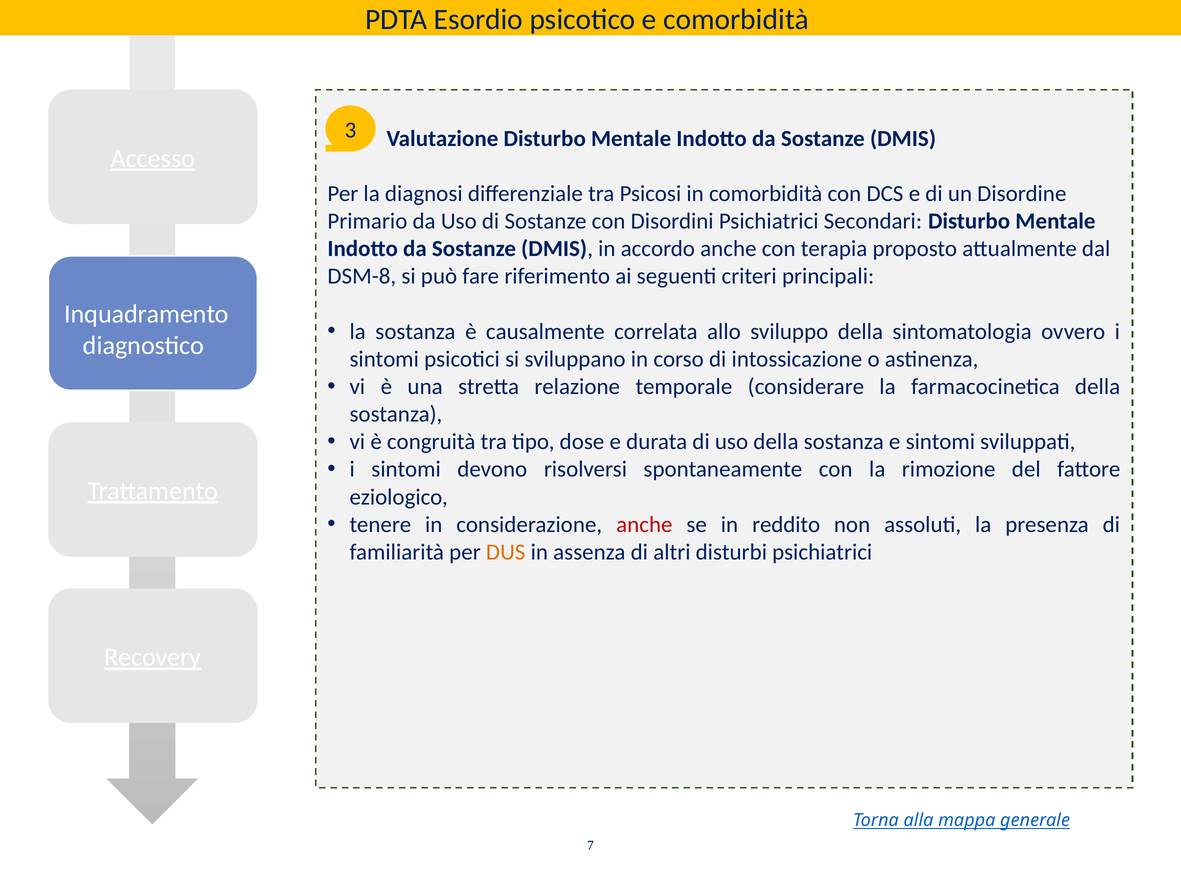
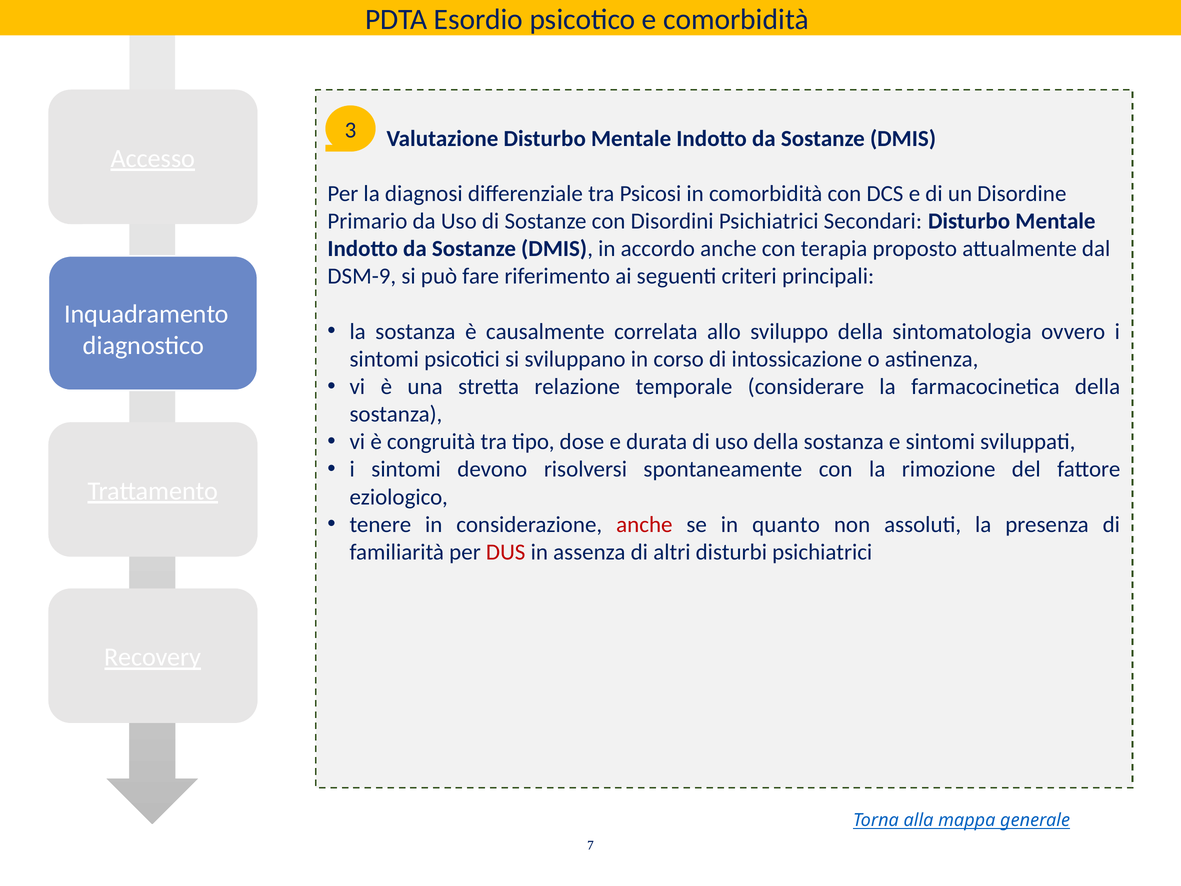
DSM-8: DSM-8 -> DSM-9 (362, 276)
reddito: reddito -> quanto (786, 524)
DUS colour: orange -> red (506, 552)
